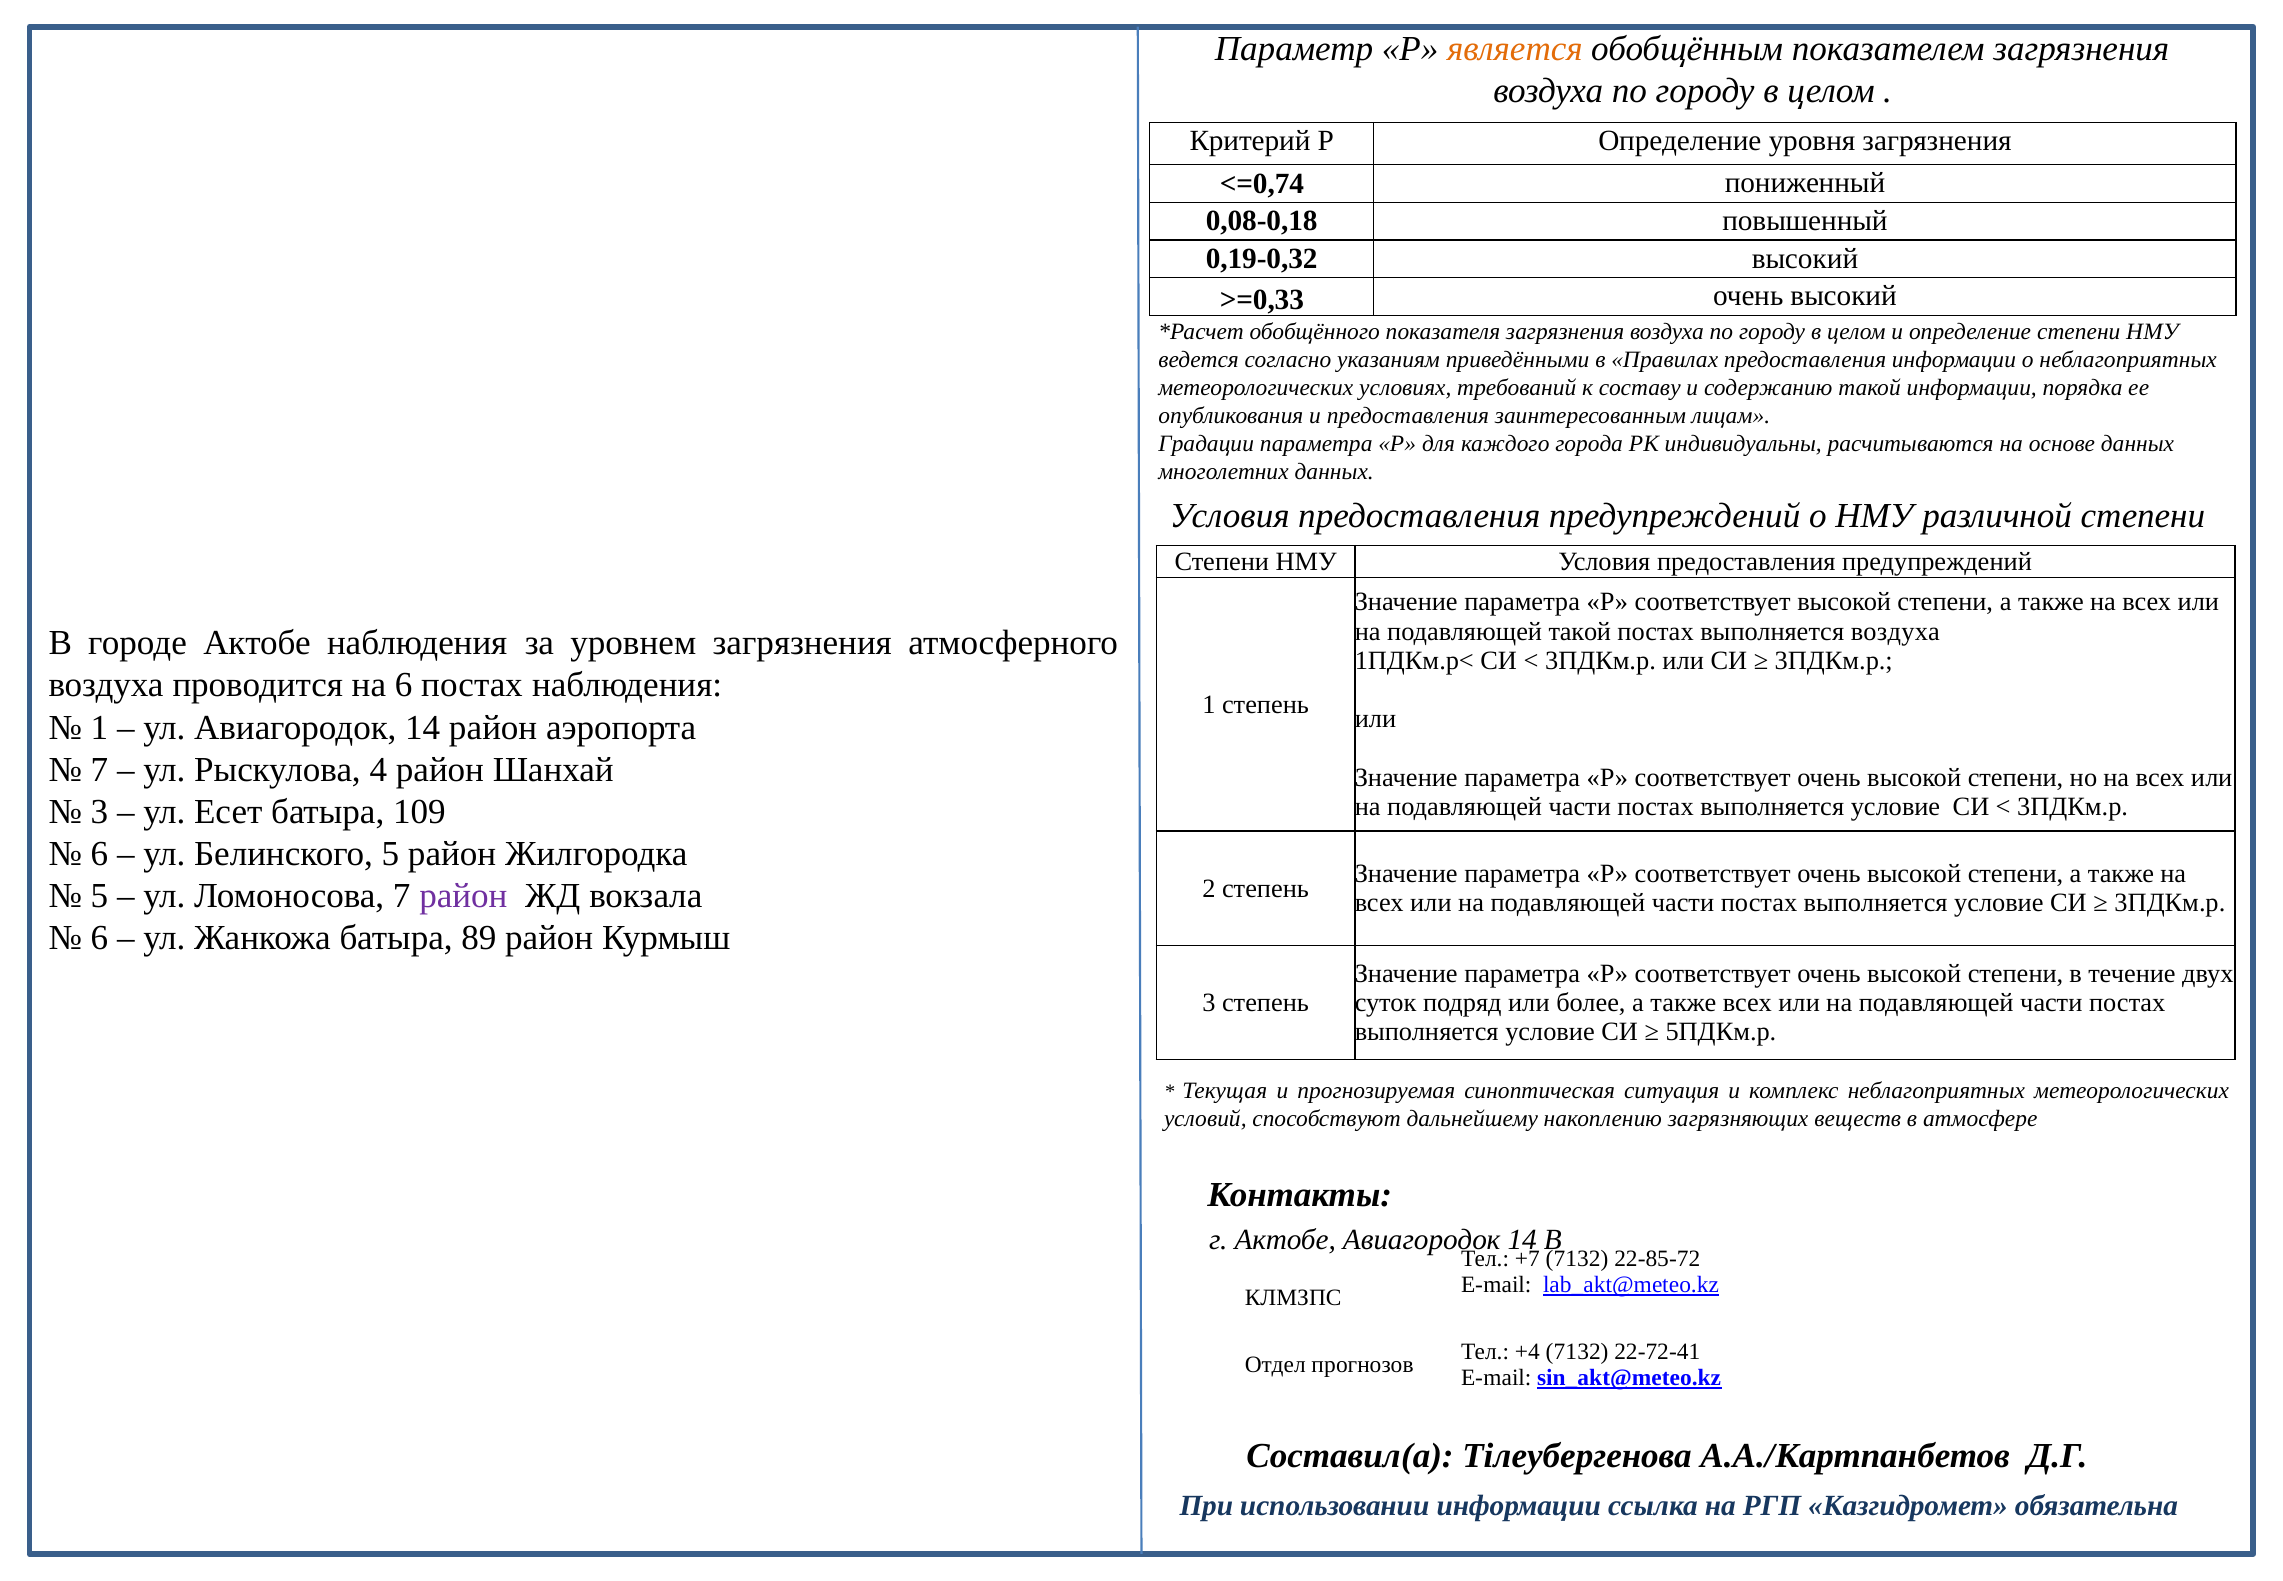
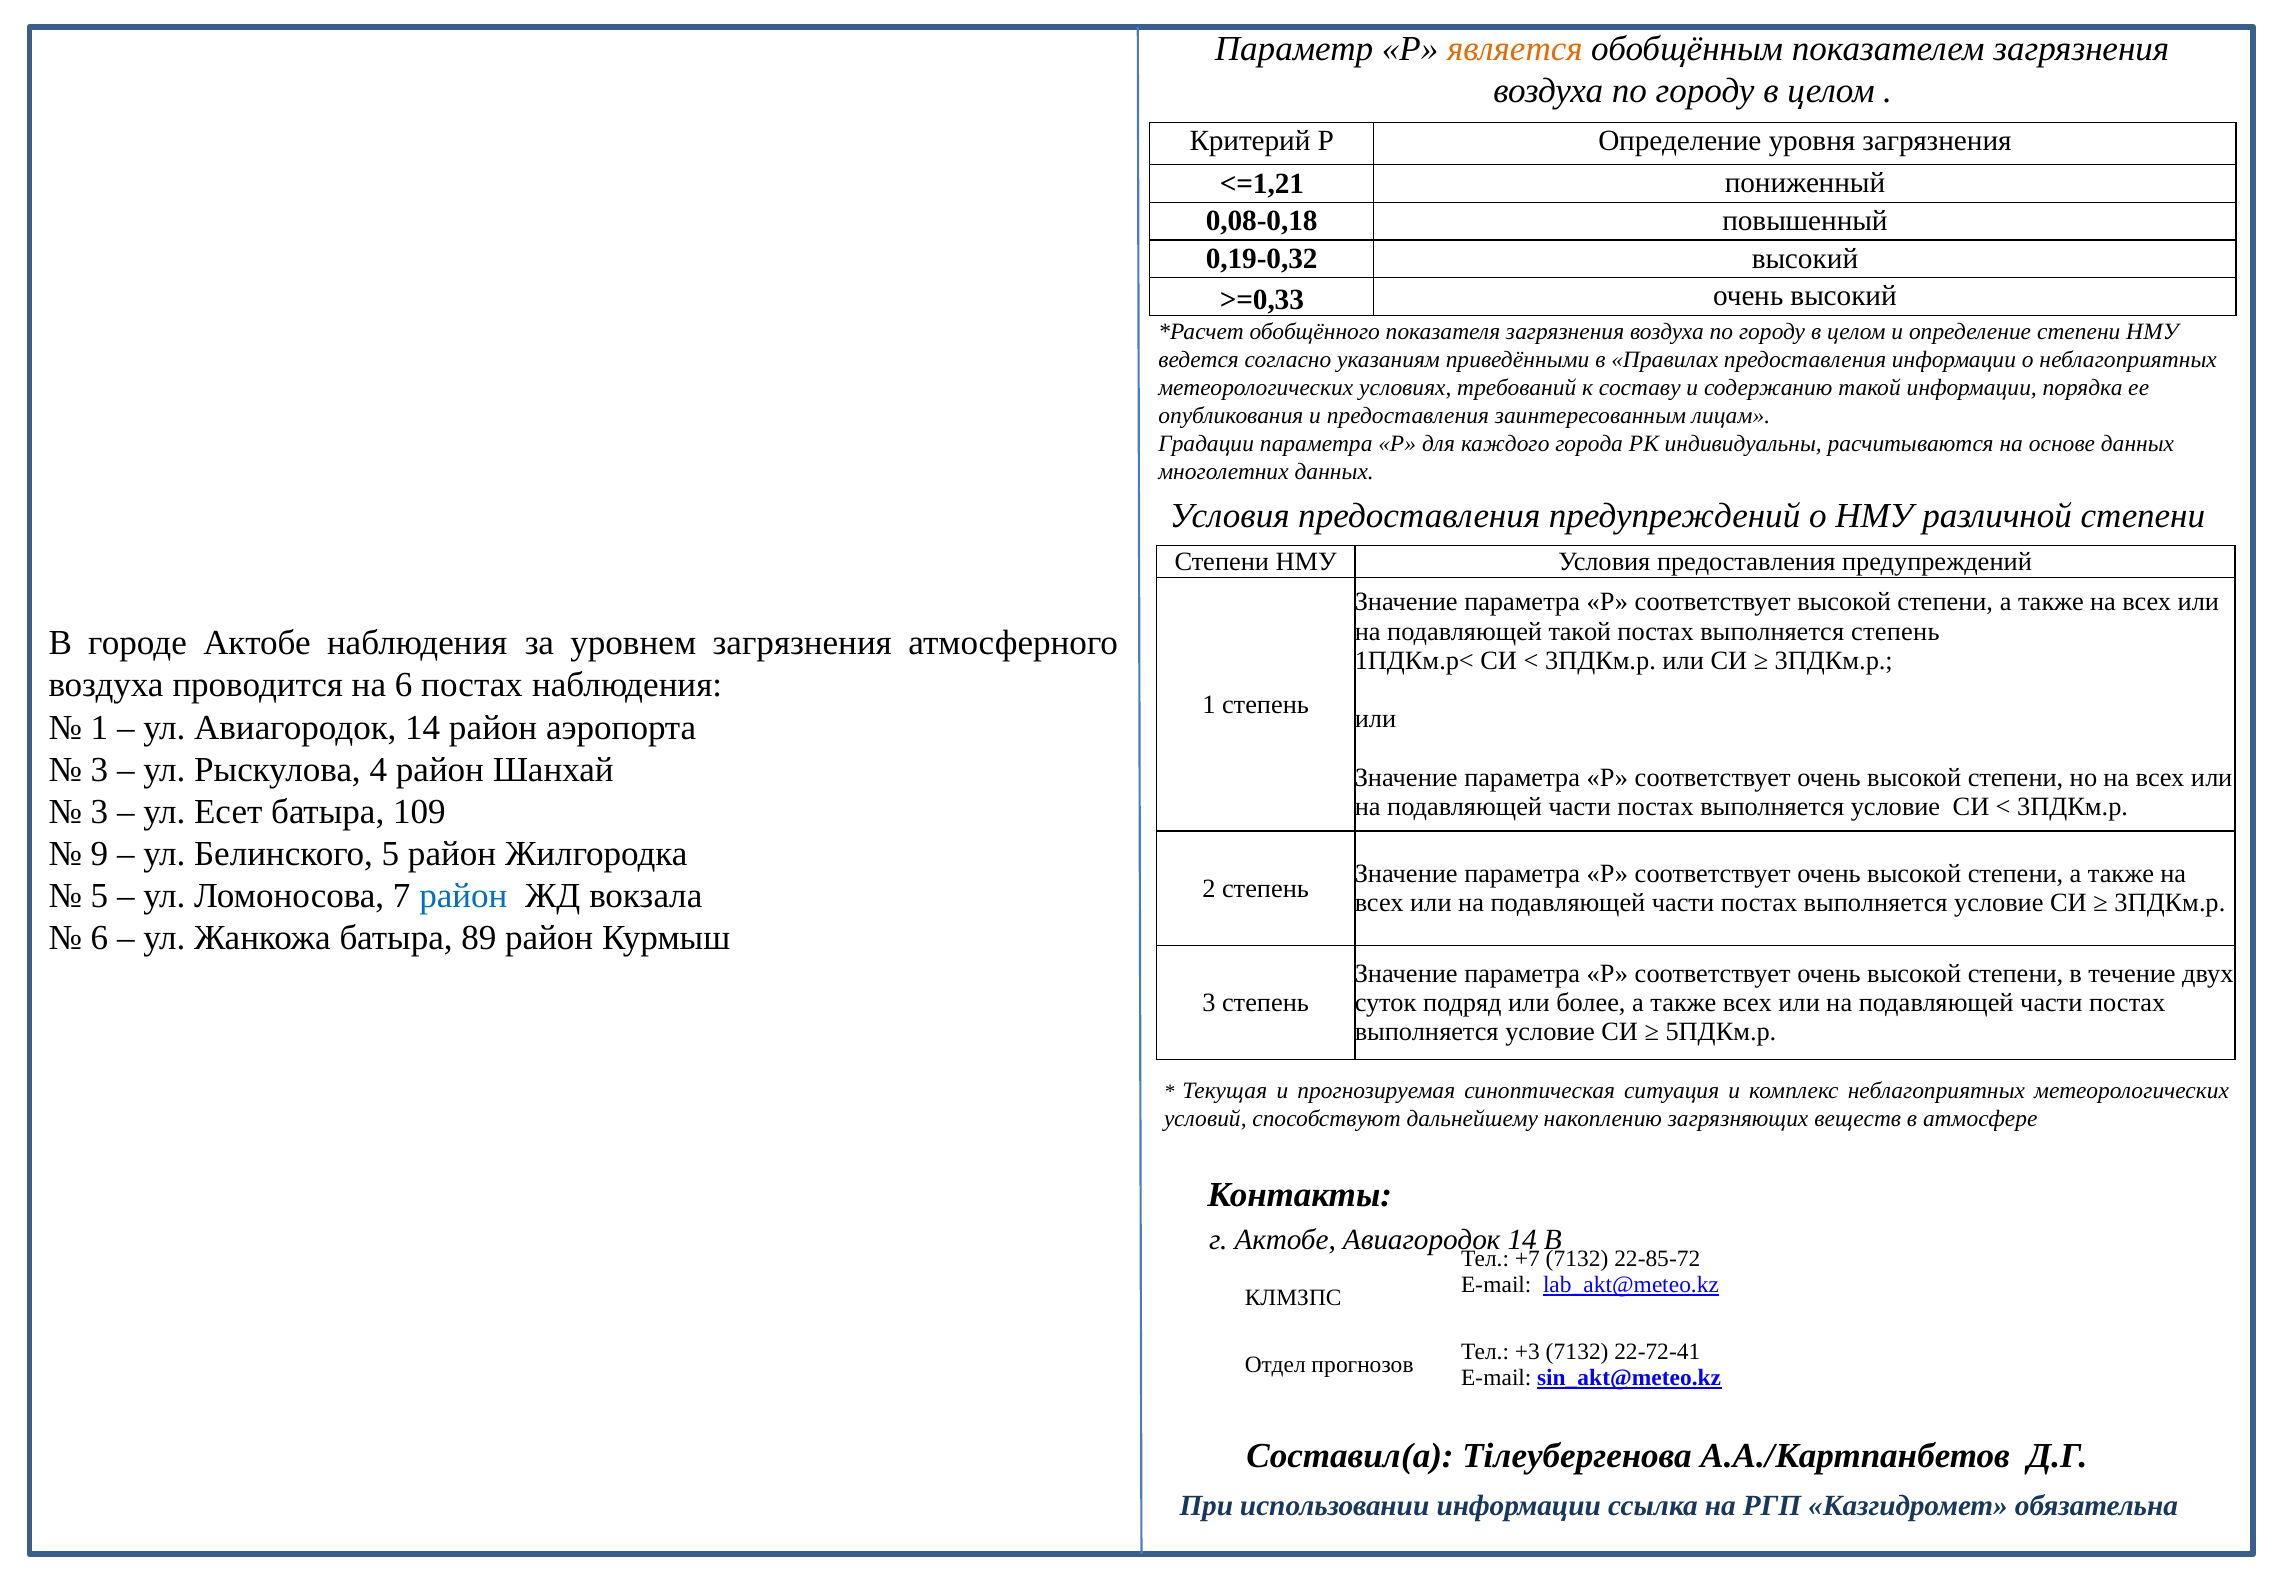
<=0,74: <=0,74 -> <=1,21 (1262, 184)
выполняется воздуха: воздуха -> степень (1895, 631)
7: 7 -> 3 (99, 769)
6: 6 -> 9 (99, 854)
район colour: purple -> blue (463, 896)
+4: +4 -> +3 (1527, 1351)
